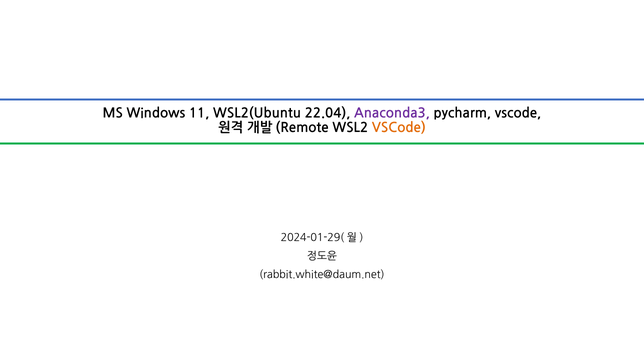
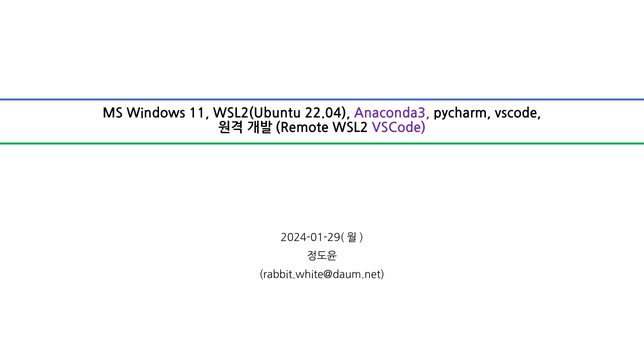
VSCode colour: orange -> purple (399, 128)
